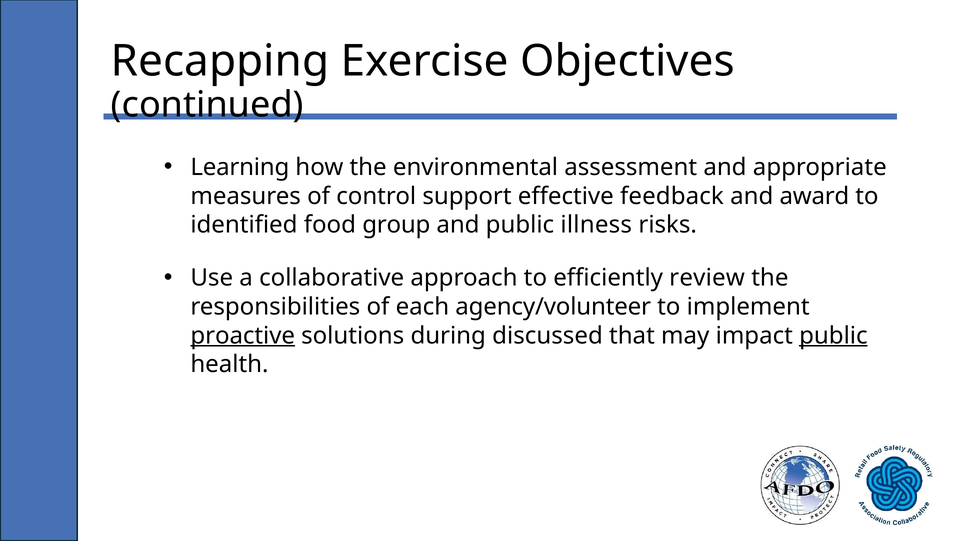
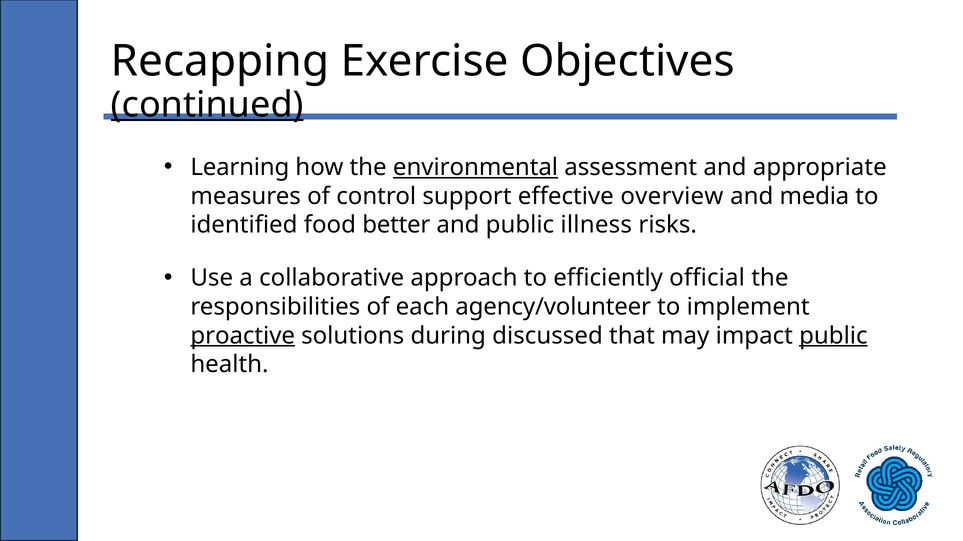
continued underline: none -> present (207, 105)
environmental underline: none -> present (476, 167)
feedback: feedback -> overview (672, 196)
award: award -> media (814, 196)
group: group -> better (396, 225)
review: review -> official (707, 278)
